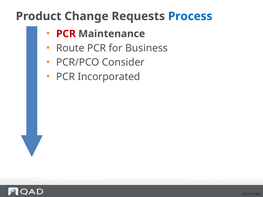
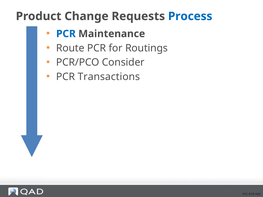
PCR colour: red -> blue (66, 34)
Business: Business -> Routings (147, 48)
Incorporated: Incorporated -> Transactions (109, 77)
